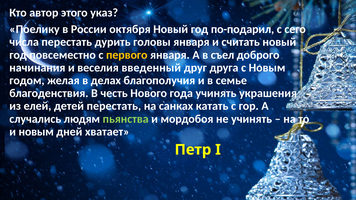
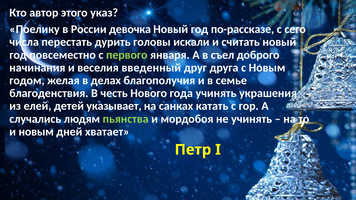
октября: октября -> девочка (130, 29)
по-подарил: по-подарил -> по-рассказе (243, 29)
головы января: января -> искали (191, 42)
первого colour: yellow -> light green (127, 55)
детей перестать: перестать -> указывает (114, 106)
